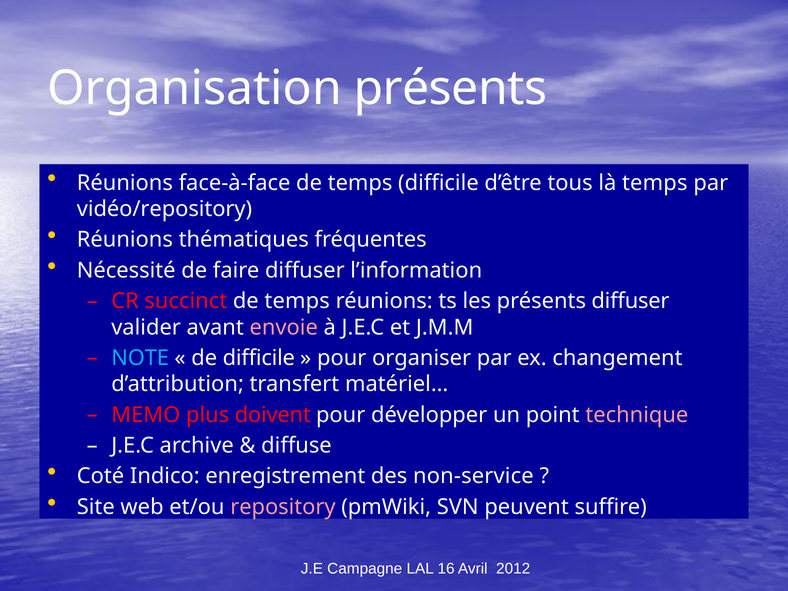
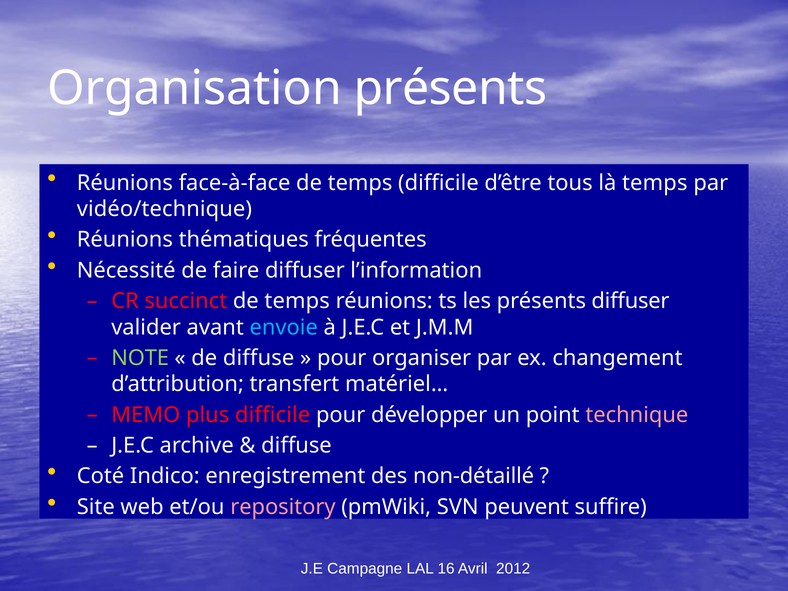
vidéo/repository: vidéo/repository -> vidéo/technique (164, 209)
envoie colour: pink -> light blue (284, 327)
NOTE colour: light blue -> light green (140, 358)
de difficile: difficile -> diffuse (259, 358)
plus doivent: doivent -> difficile (273, 415)
non-service: non-service -> non-détaillé (474, 476)
